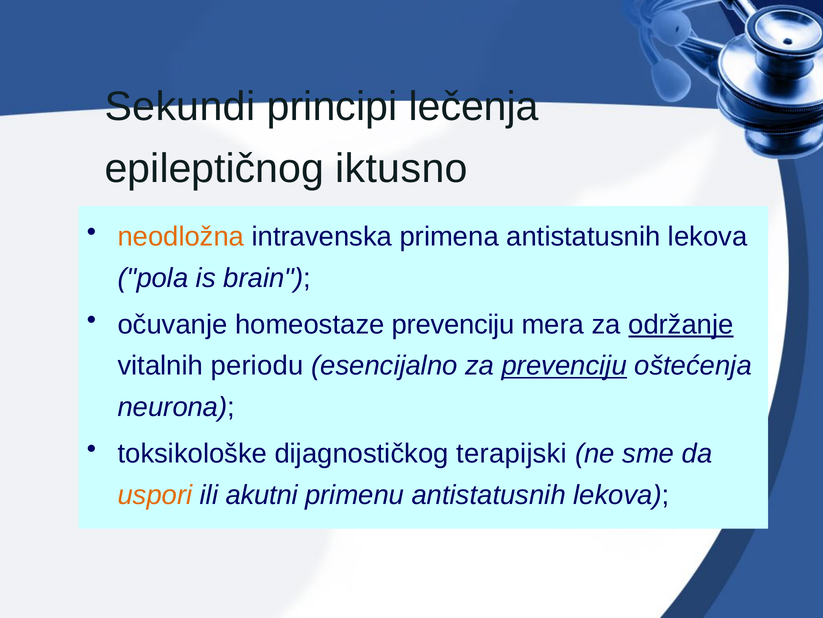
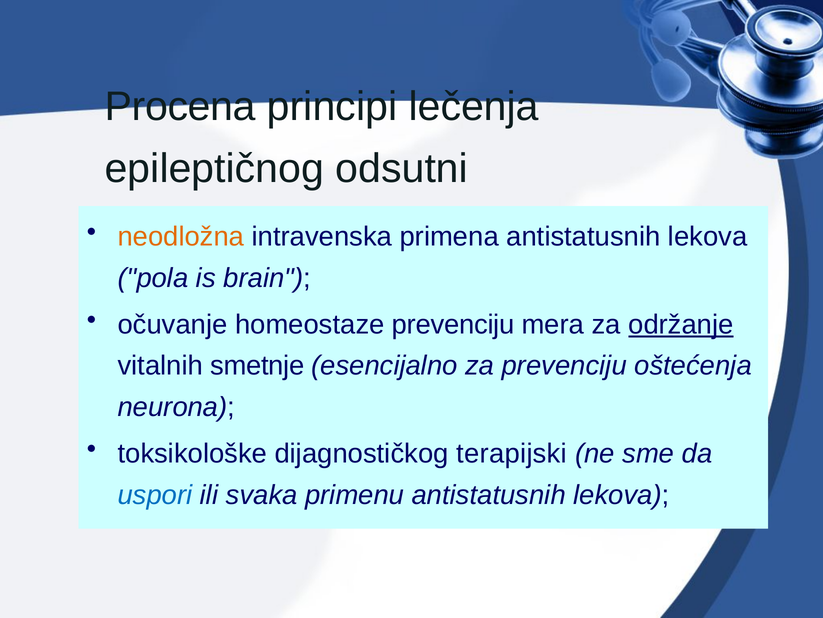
Sekundi: Sekundi -> Procena (180, 107)
iktusno: iktusno -> odsutni (402, 168)
periodu: periodu -> smetnje (257, 365)
prevenciju underline: present -> none (564, 365)
uspori colour: orange -> blue (155, 494)
akutni: akutni -> svaka (262, 494)
